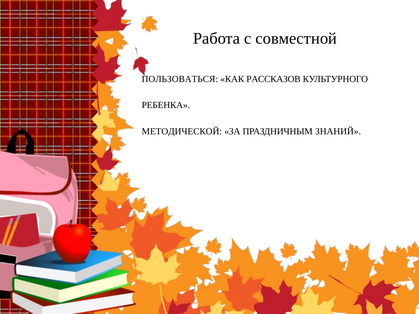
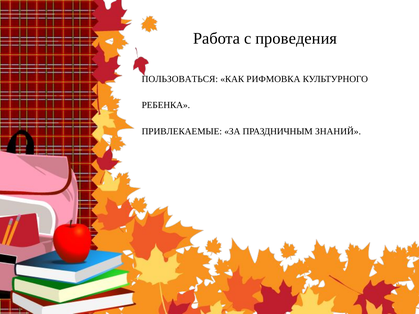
совместной: совместной -> проведения (296, 38)
РАССКАЗОВ: РАССКАЗОВ -> РИФМОВКА (273, 79)
МЕТОДИЧЕСКОЙ: МЕТОДИЧЕСКОЙ -> ПРИВЛЕКАЕМЫЕ (182, 131)
